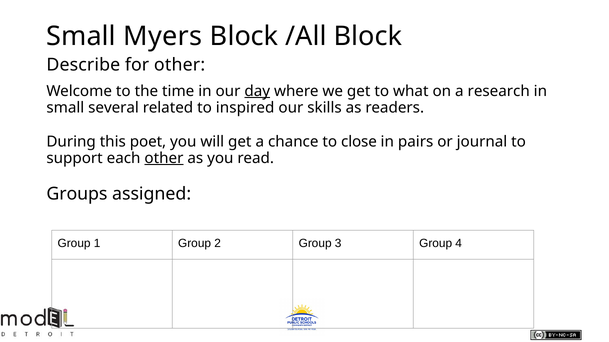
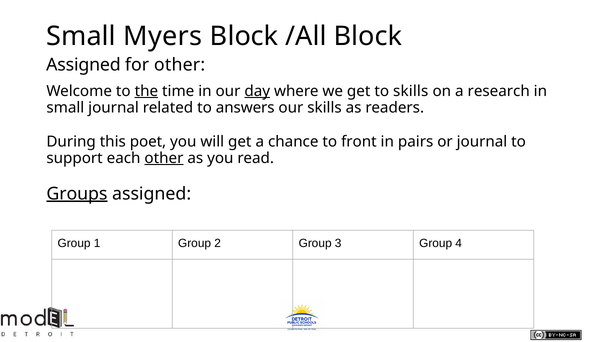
Describe: Describe -> Assigned (83, 65)
the underline: none -> present (146, 91)
to what: what -> skills (411, 91)
small several: several -> journal (114, 108)
inspired: inspired -> answers (245, 108)
close: close -> front (359, 142)
Groups underline: none -> present (77, 194)
